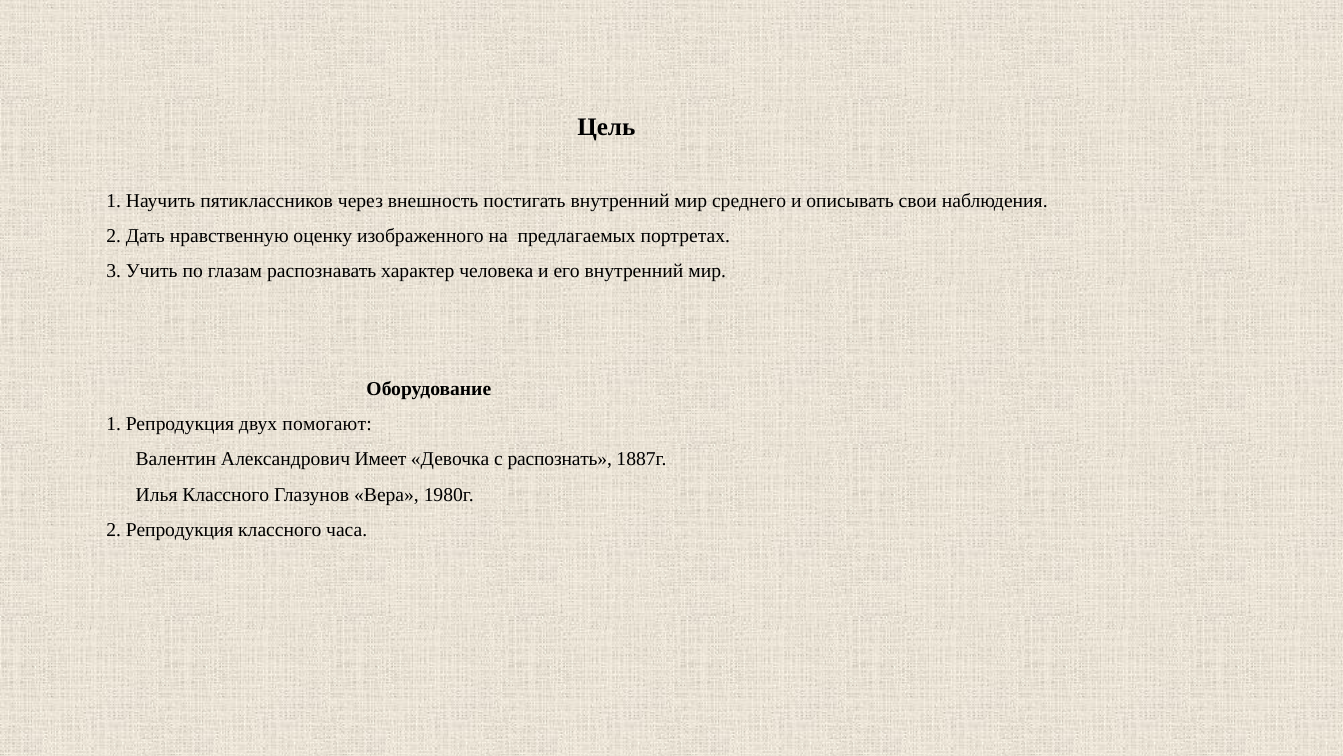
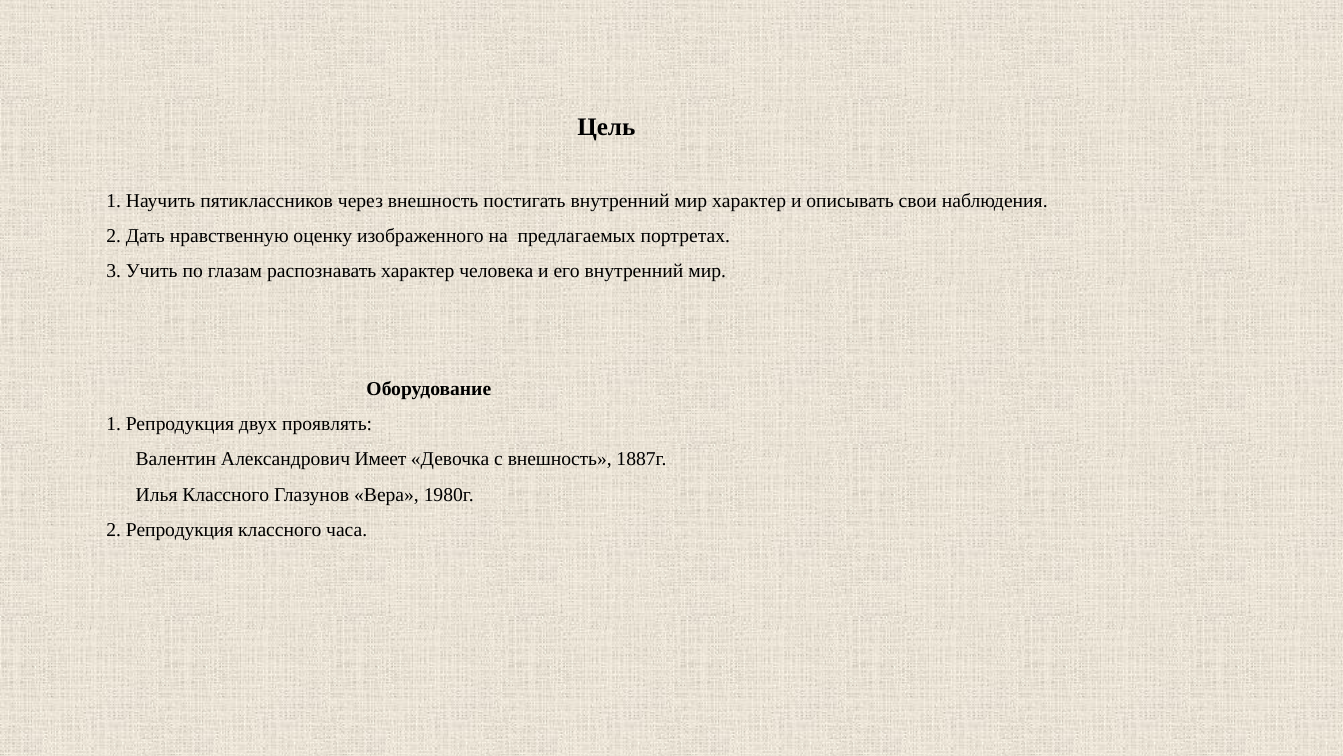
мир среднего: среднего -> характер (749, 200)
помогают: помогают -> проявлять (327, 424)
с распознать: распознать -> внешность (560, 459)
